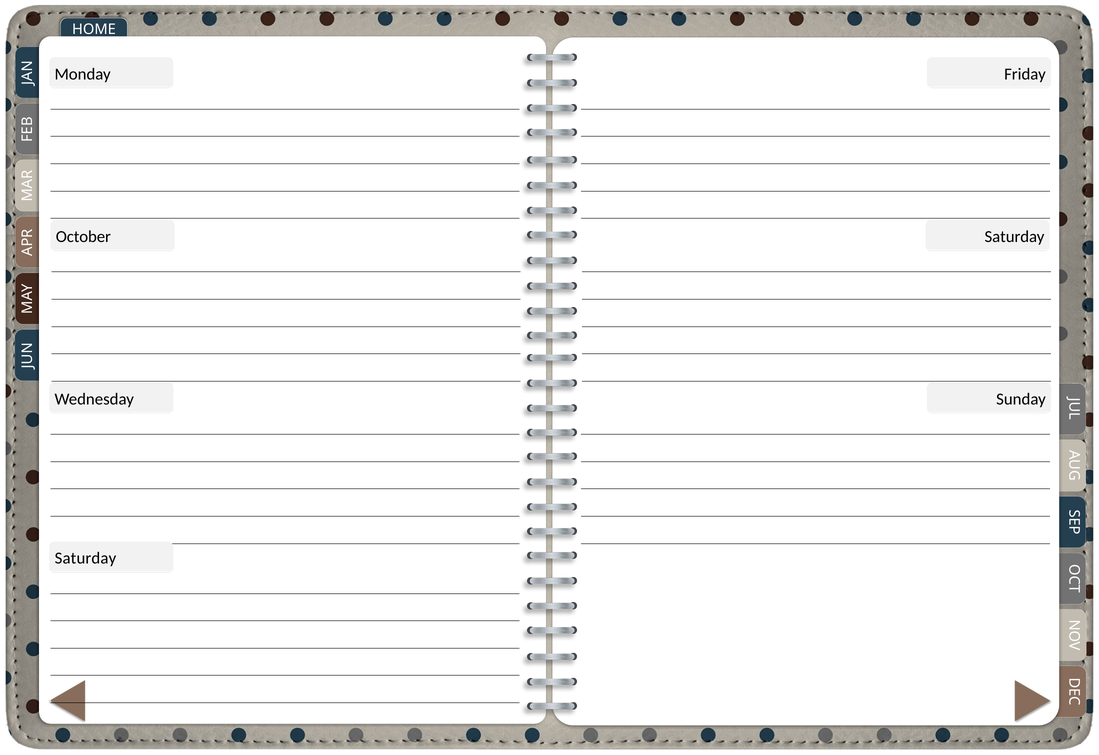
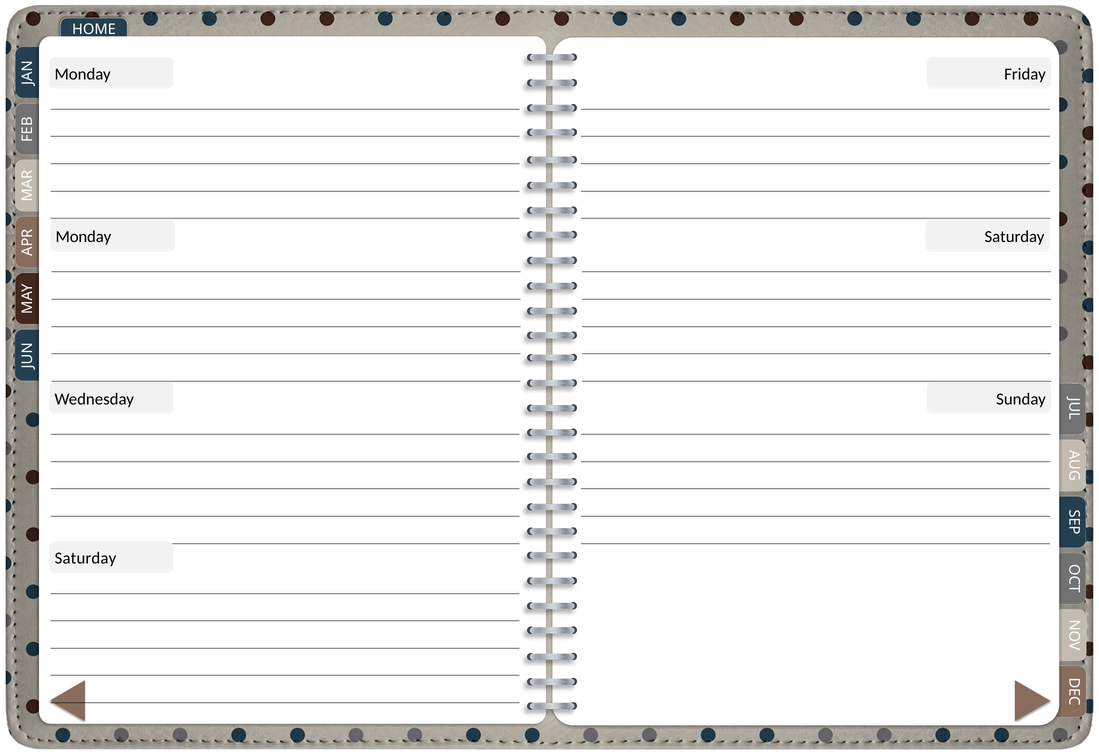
October: October -> Monday (83, 237)
